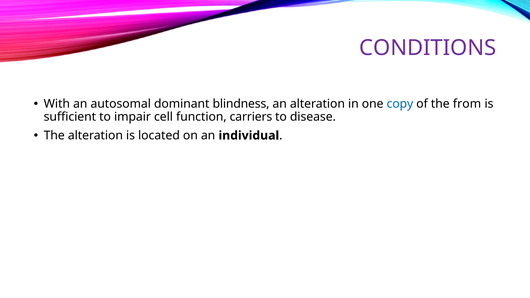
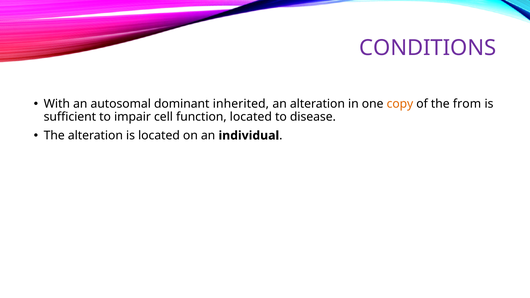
blindness: blindness -> inherited (241, 104)
copy colour: blue -> orange (400, 104)
function carriers: carriers -> located (251, 117)
